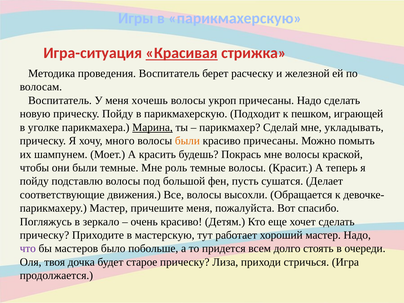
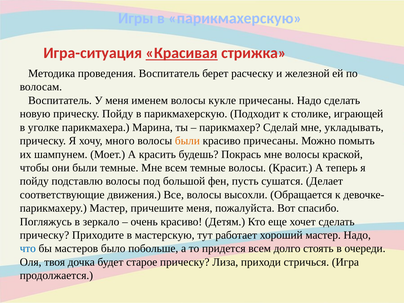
хочешь: хочешь -> именем (150, 100)
укроп: укроп -> кукле (222, 100)
пешком: пешком -> столике (311, 114)
Марина underline: present -> none (153, 127)
Мне роль: роль -> всем (176, 168)
что colour: purple -> blue (28, 249)
